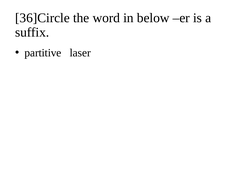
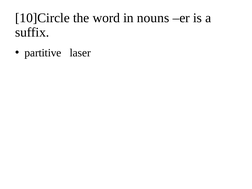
36]Circle: 36]Circle -> 10]Circle (42, 18)
below: below -> nouns (153, 18)
